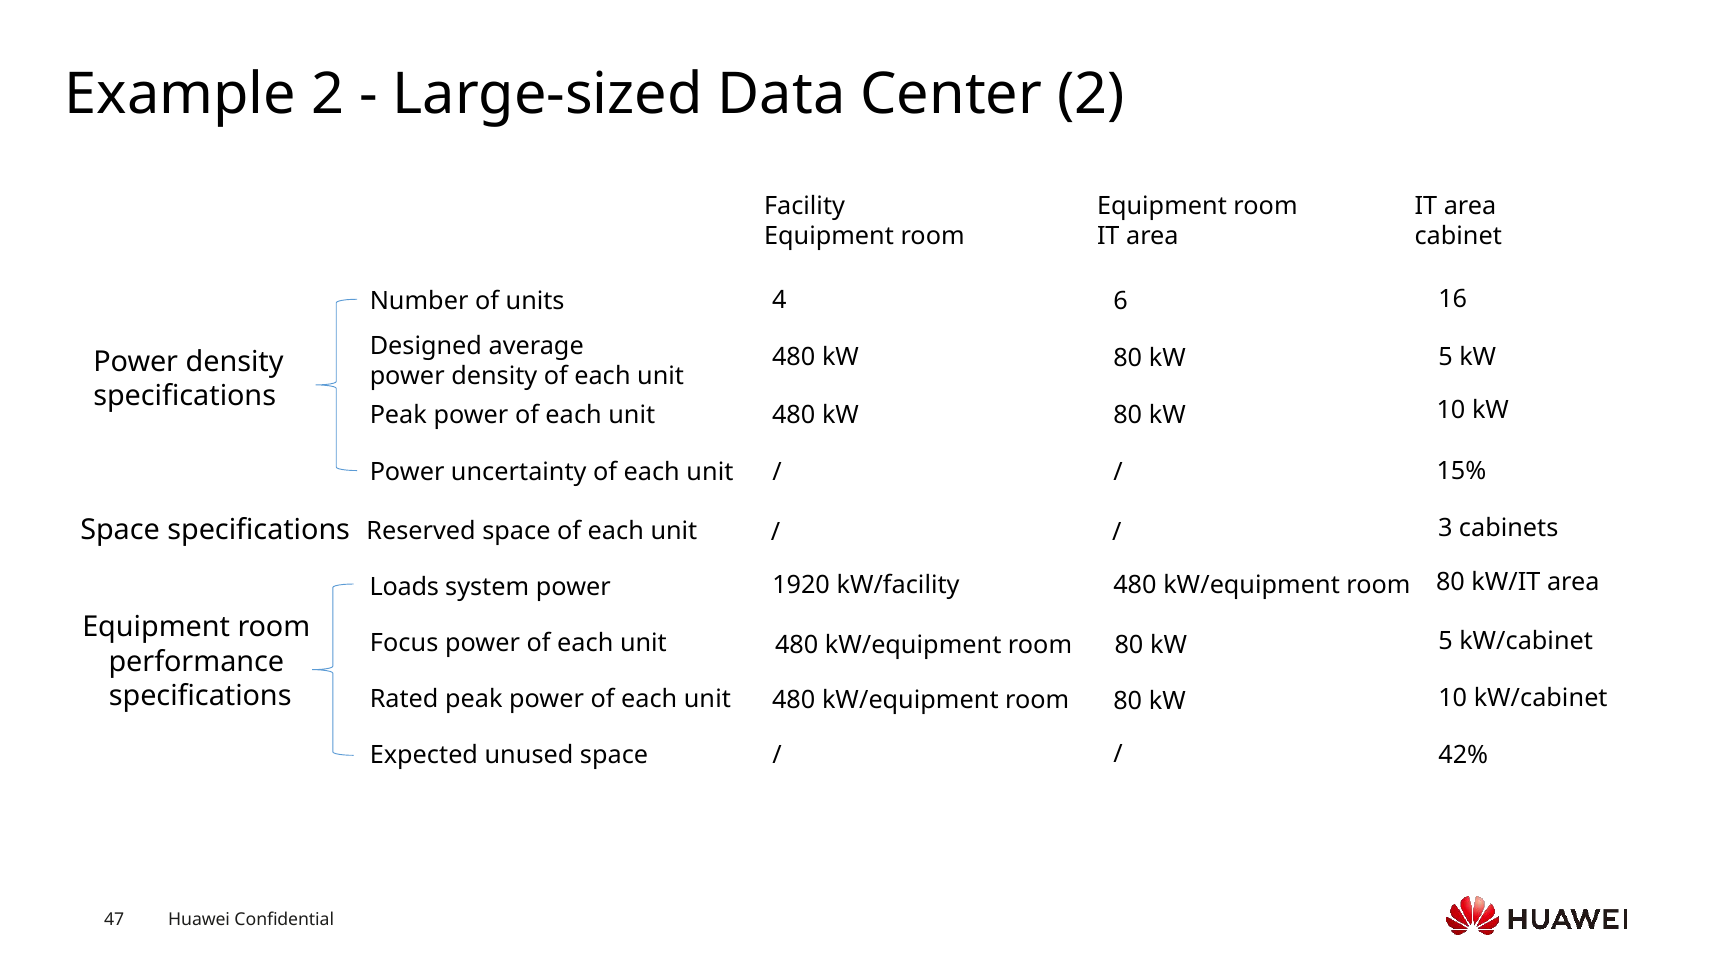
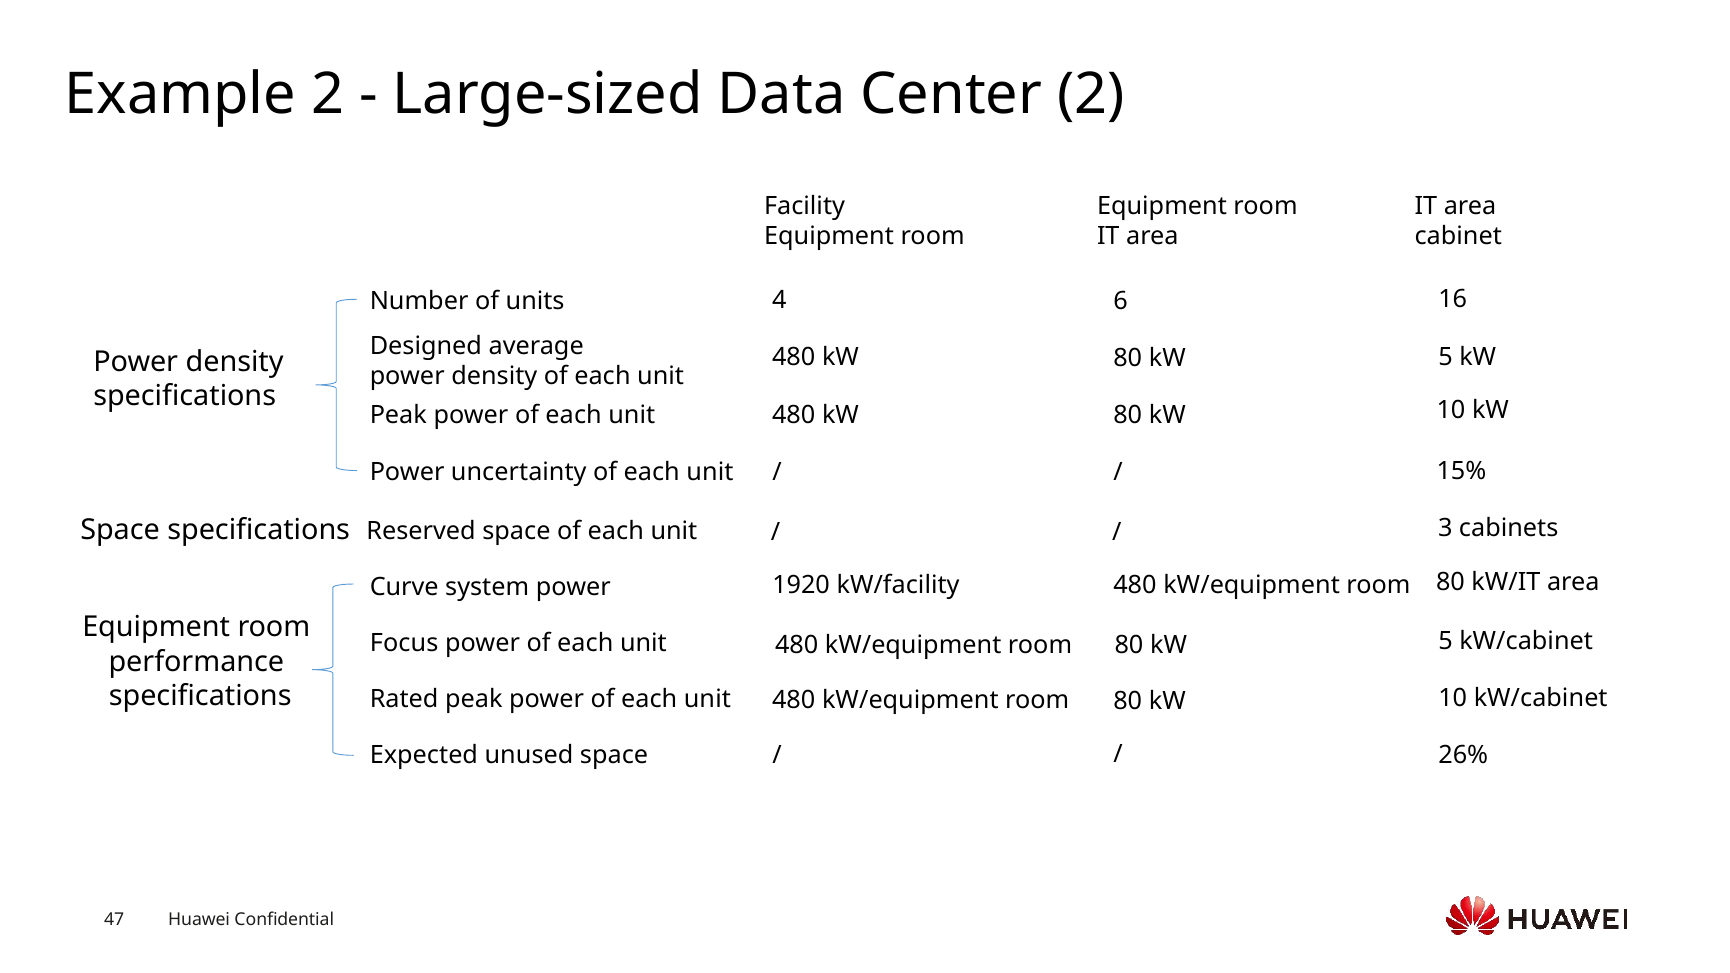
Loads: Loads -> Curve (404, 587)
42%: 42% -> 26% (1463, 756)
